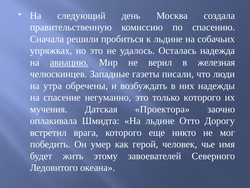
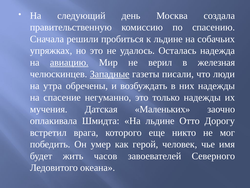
Западные underline: none -> present (110, 74)
только которого: которого -> надежды (202, 97)
Проектора: Проектора -> Маленьких (162, 109)
этому: этому -> часов (106, 156)
